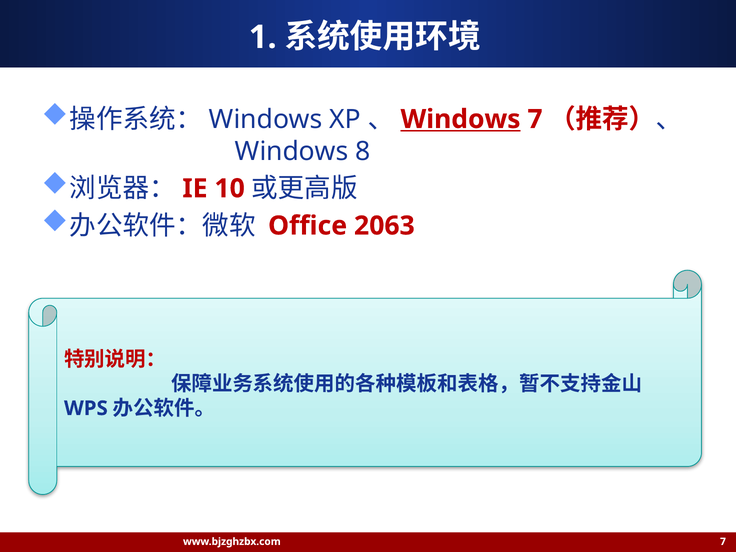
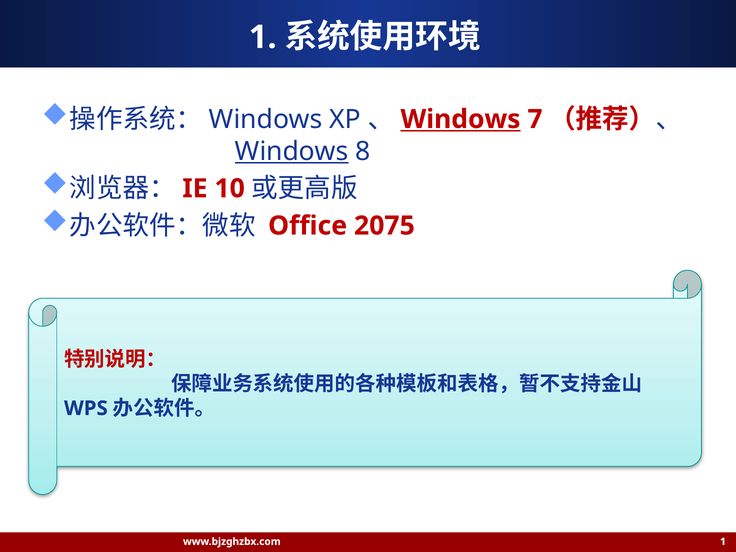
Windows underline: none -> present (292, 151)
2063: 2063 -> 2075 (384, 226)
www.bjzghzbx.com 7: 7 -> 1 (723, 542)
